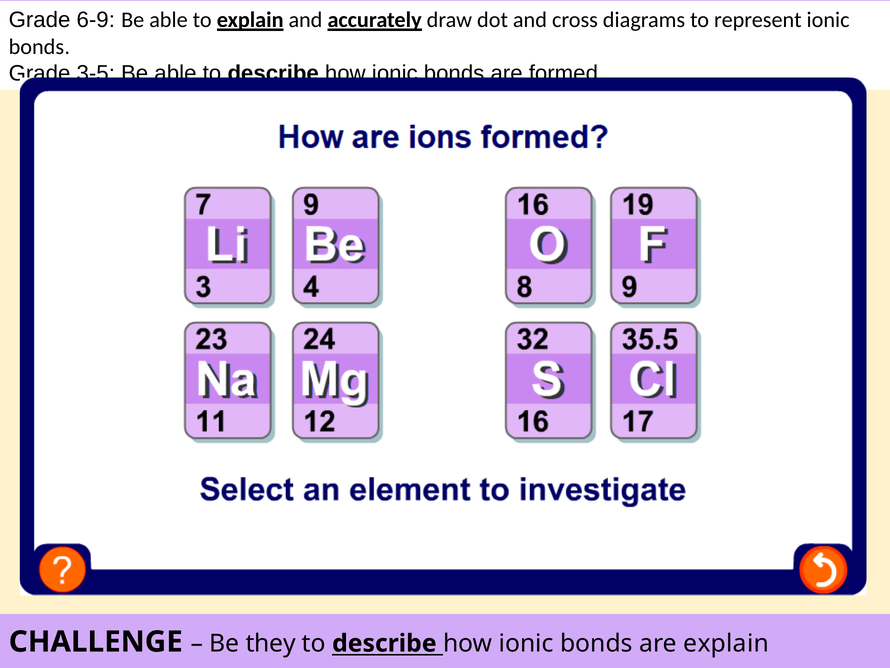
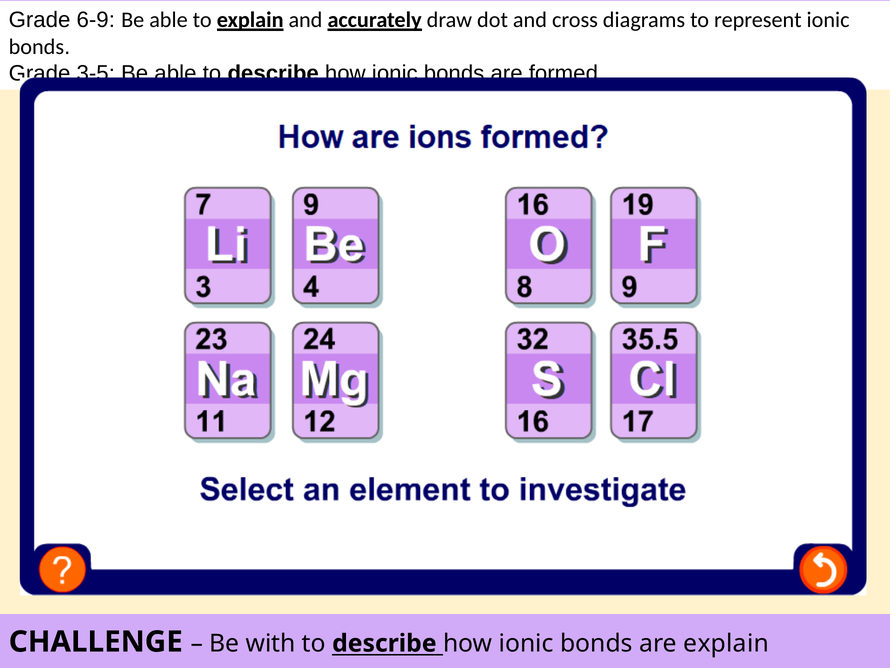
they: they -> with (271, 643)
